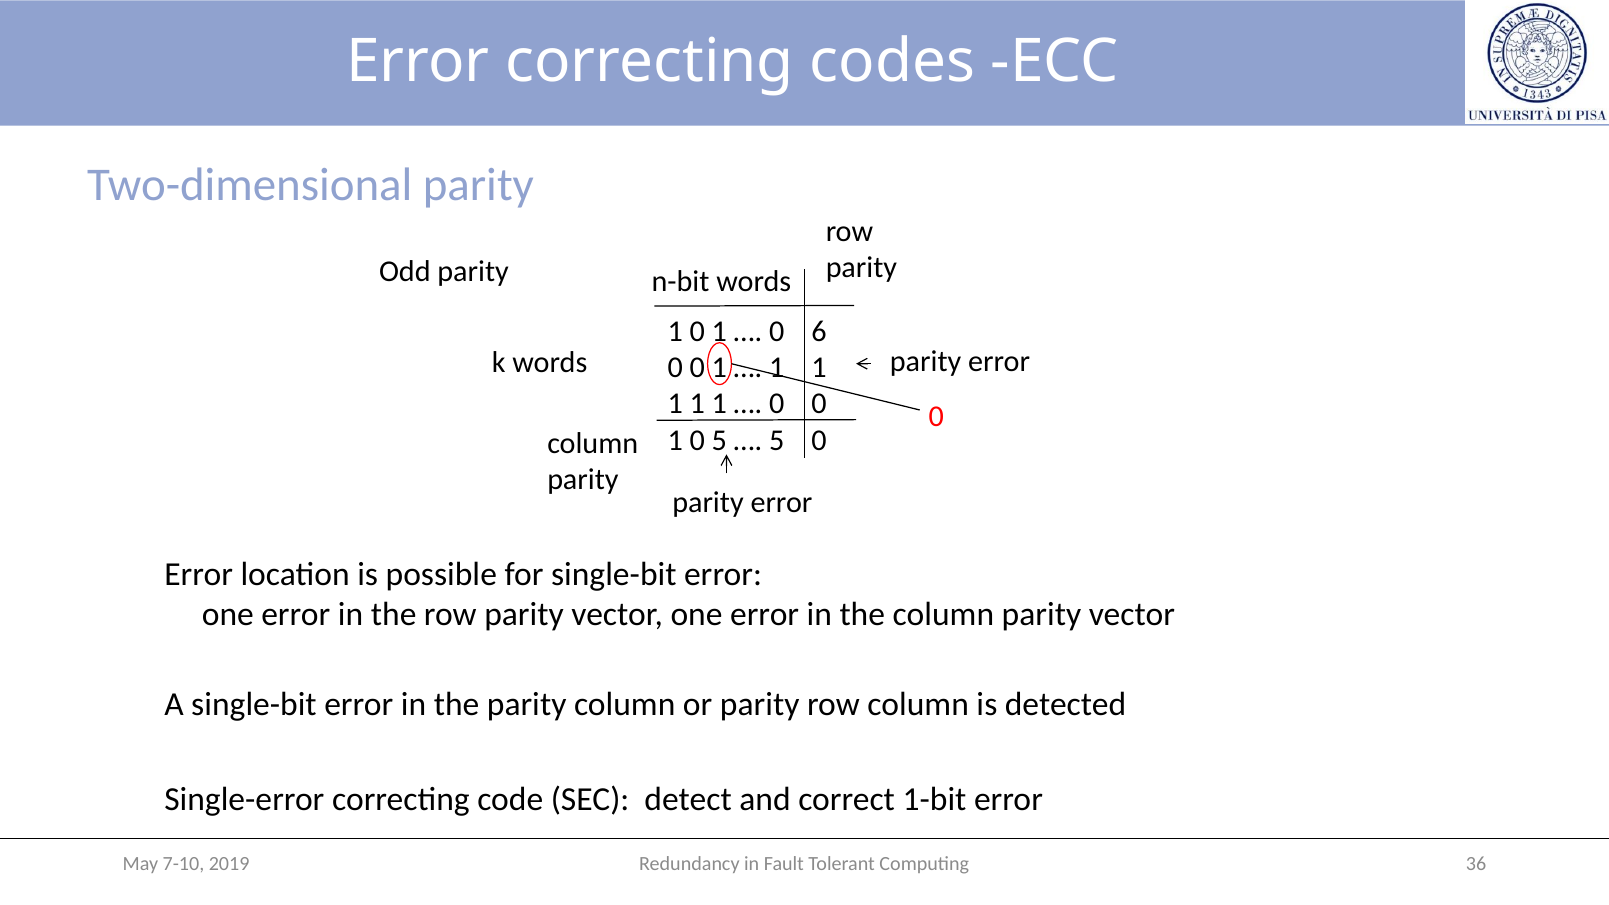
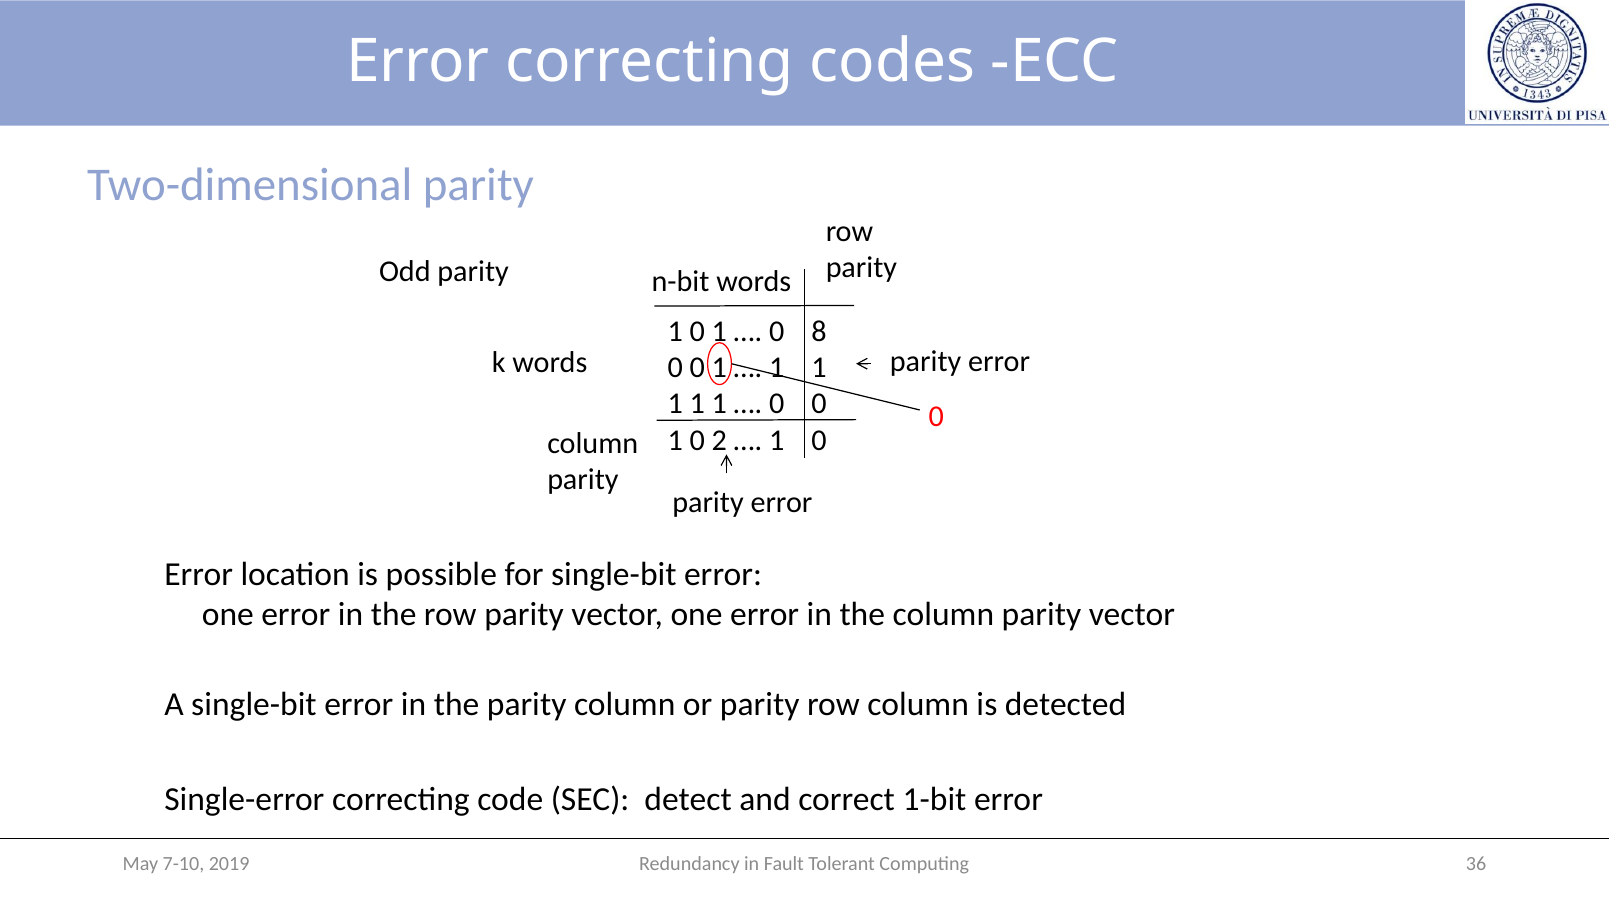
6: 6 -> 8 (819, 332)
0 5: 5 -> 2 (719, 440)
5: 5 -> 1 (777, 440)
